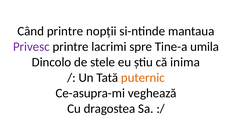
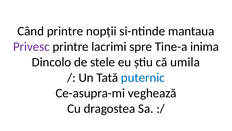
umila: umila -> inima (205, 46)
inima: inima -> umila (185, 62)
puternic colour: orange -> blue (143, 77)
